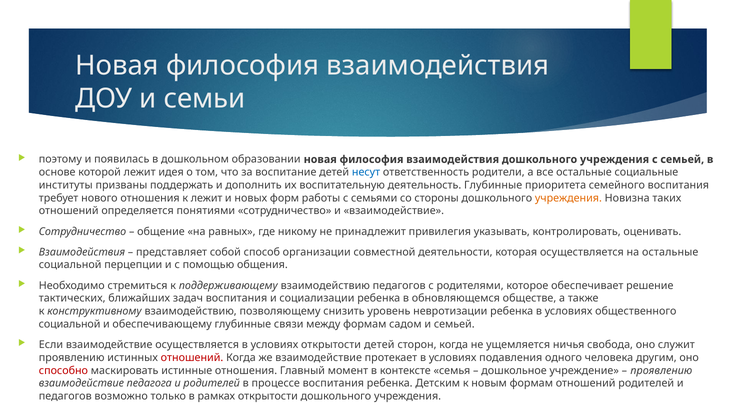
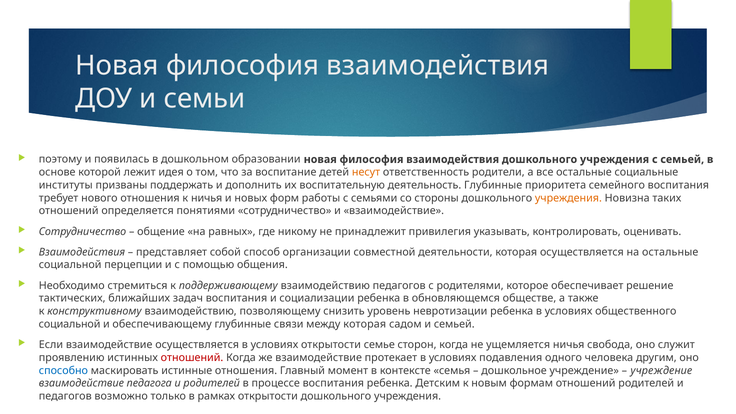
несут colour: blue -> orange (366, 172)
к лежит: лежит -> ничья (207, 198)
между формам: формам -> которая (365, 324)
открытости детей: детей -> семье (379, 345)
способно colour: red -> blue (63, 370)
проявлению: проявлению -> учреждение (661, 370)
